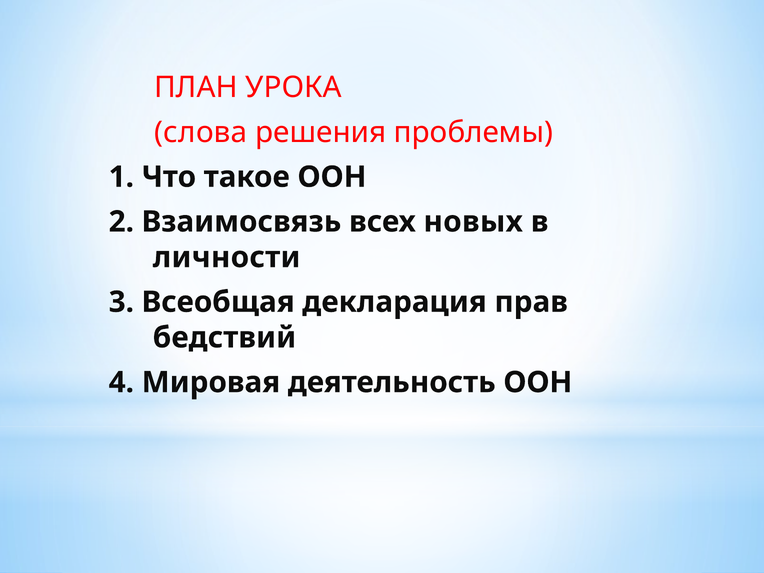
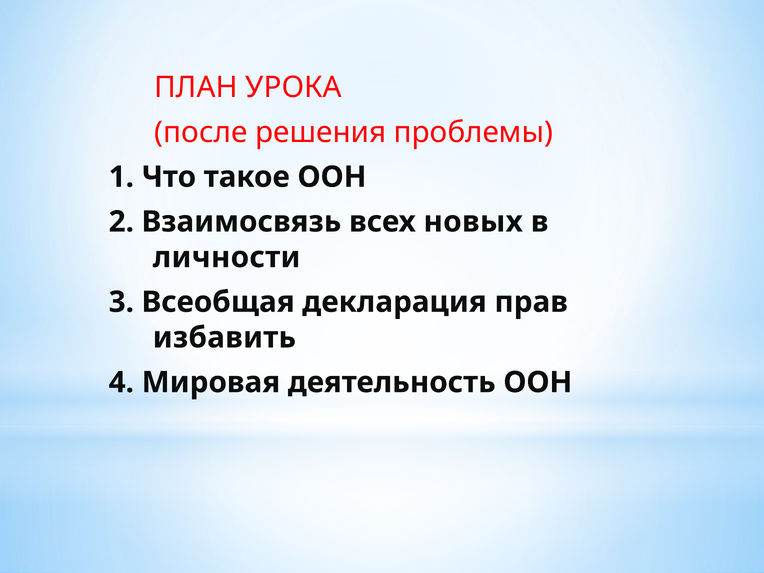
слова: слова -> после (201, 132)
бедствий: бедствий -> избавить (224, 338)
